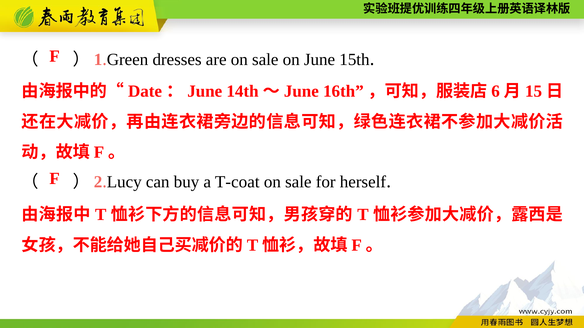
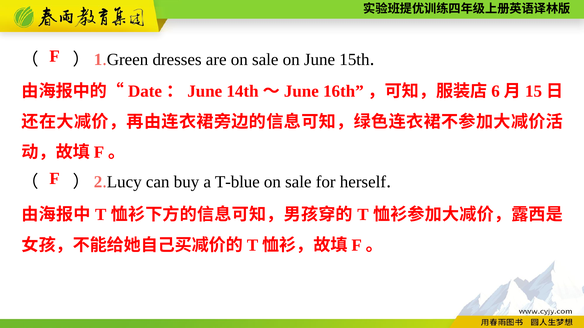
T-coat: T-coat -> T-blue (237, 182)
